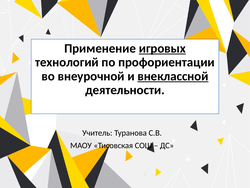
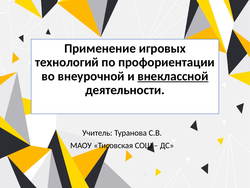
игровых underline: present -> none (162, 48)
